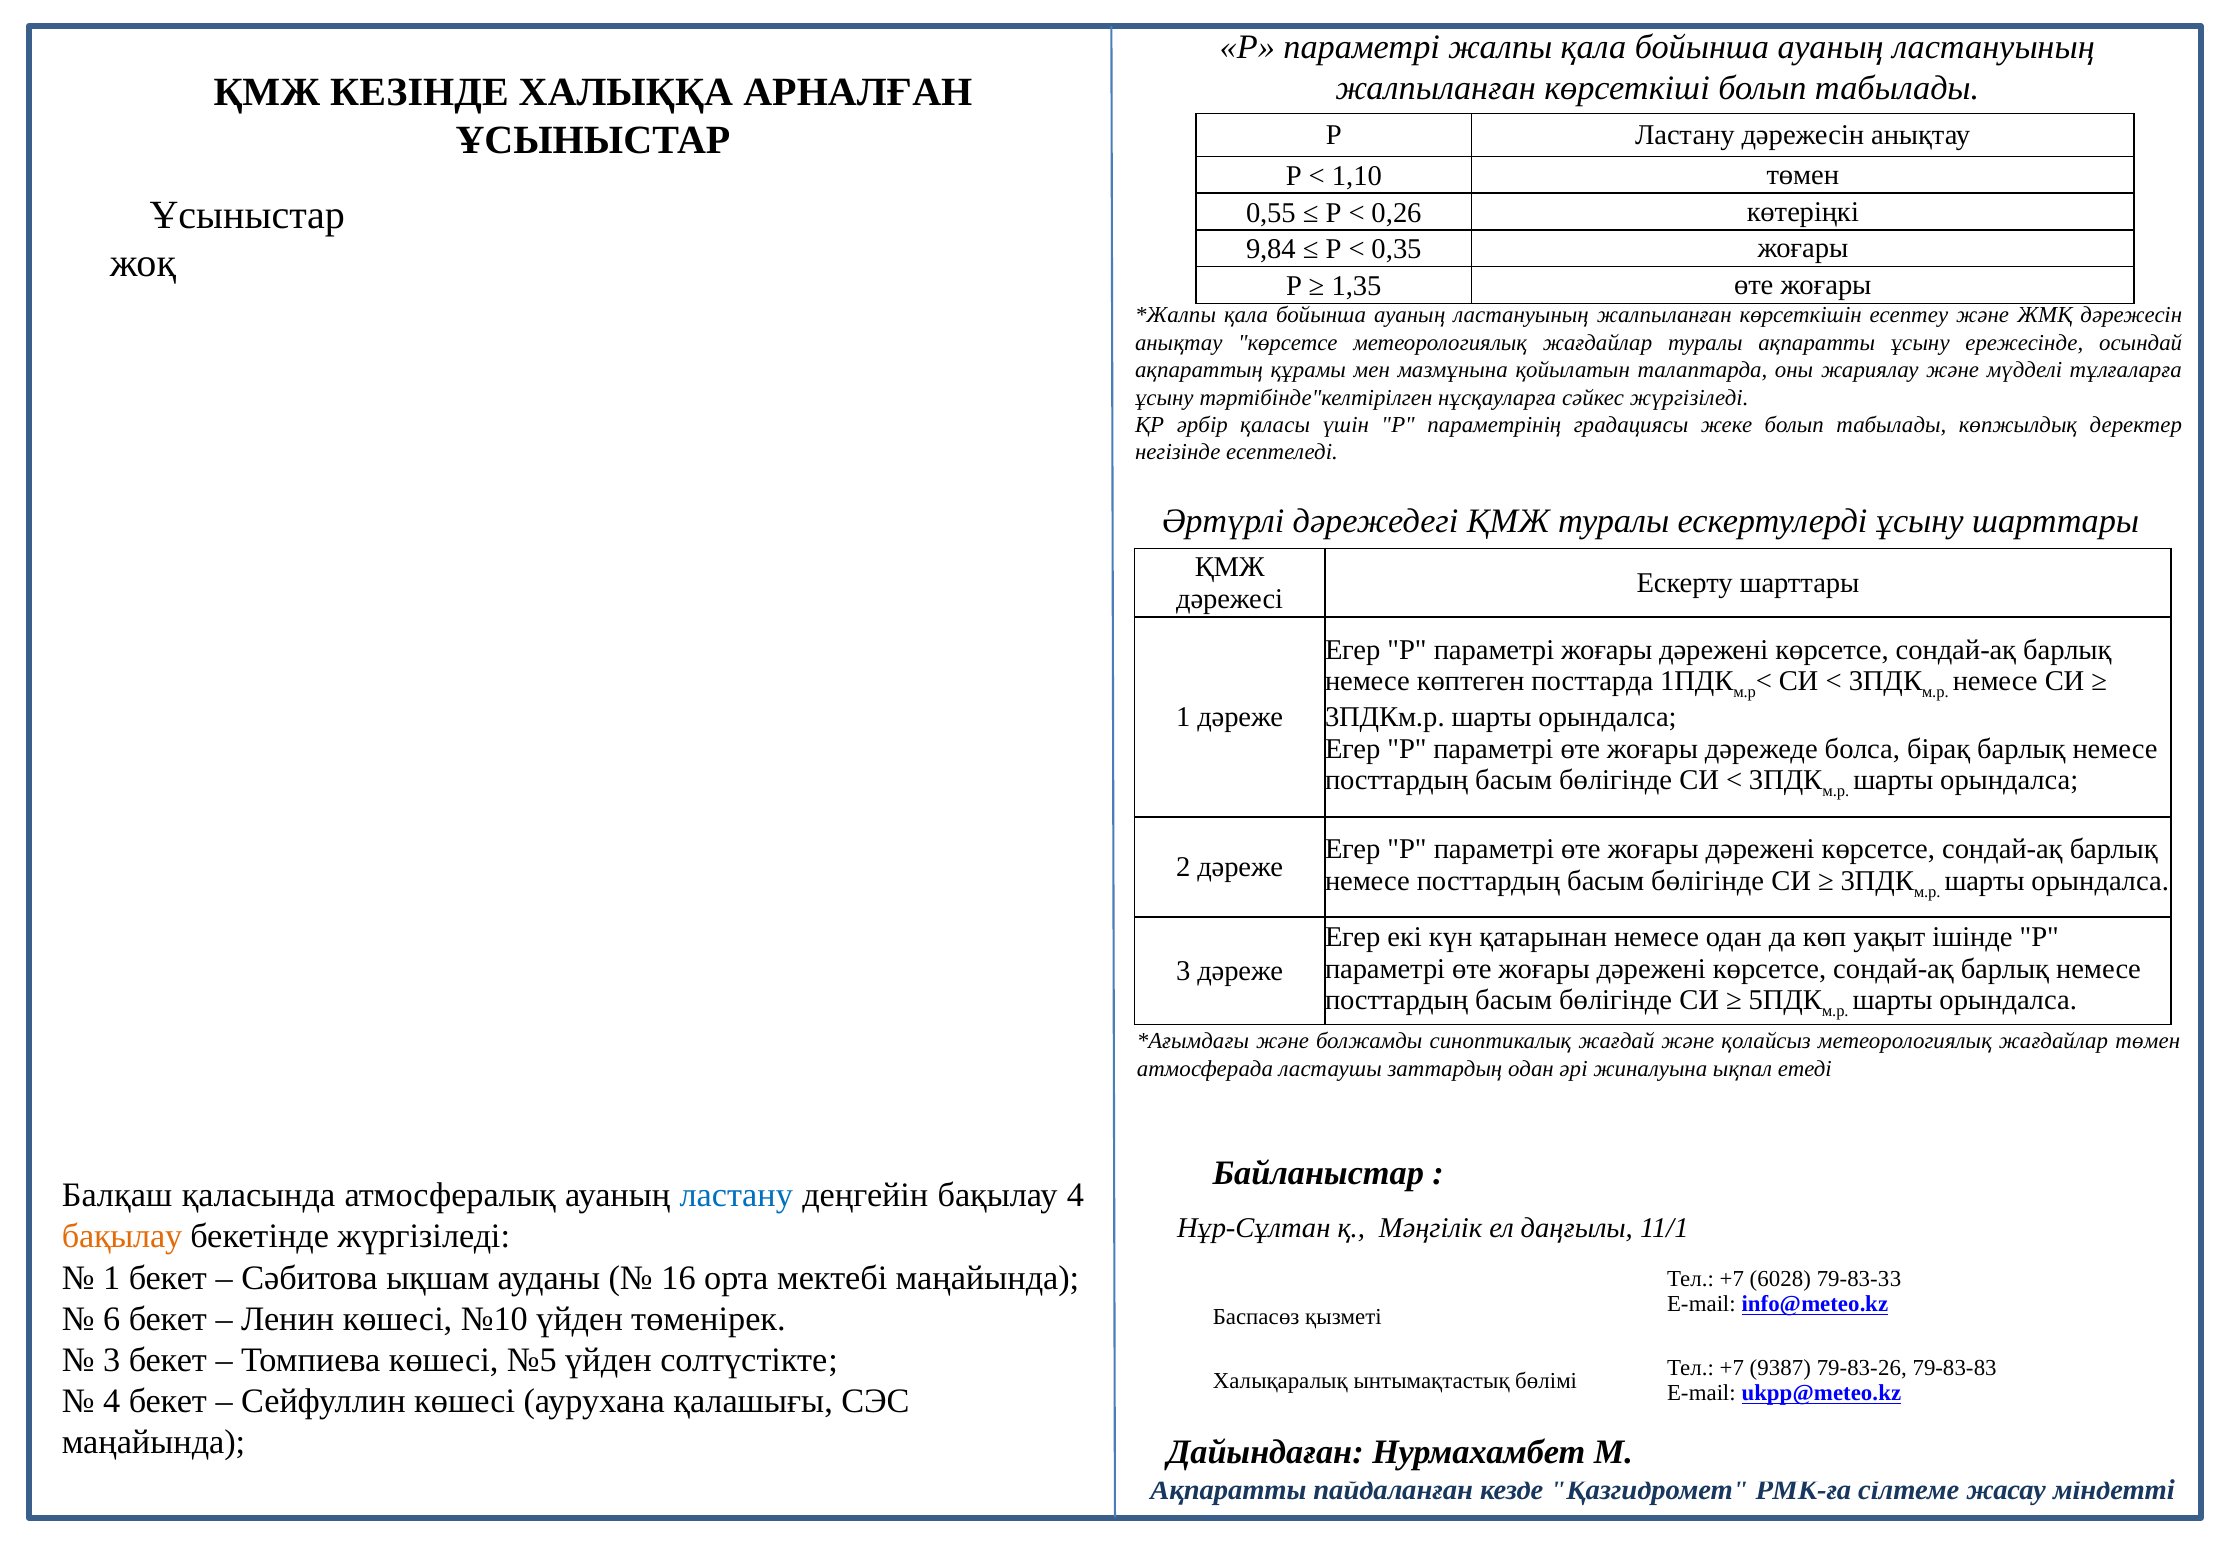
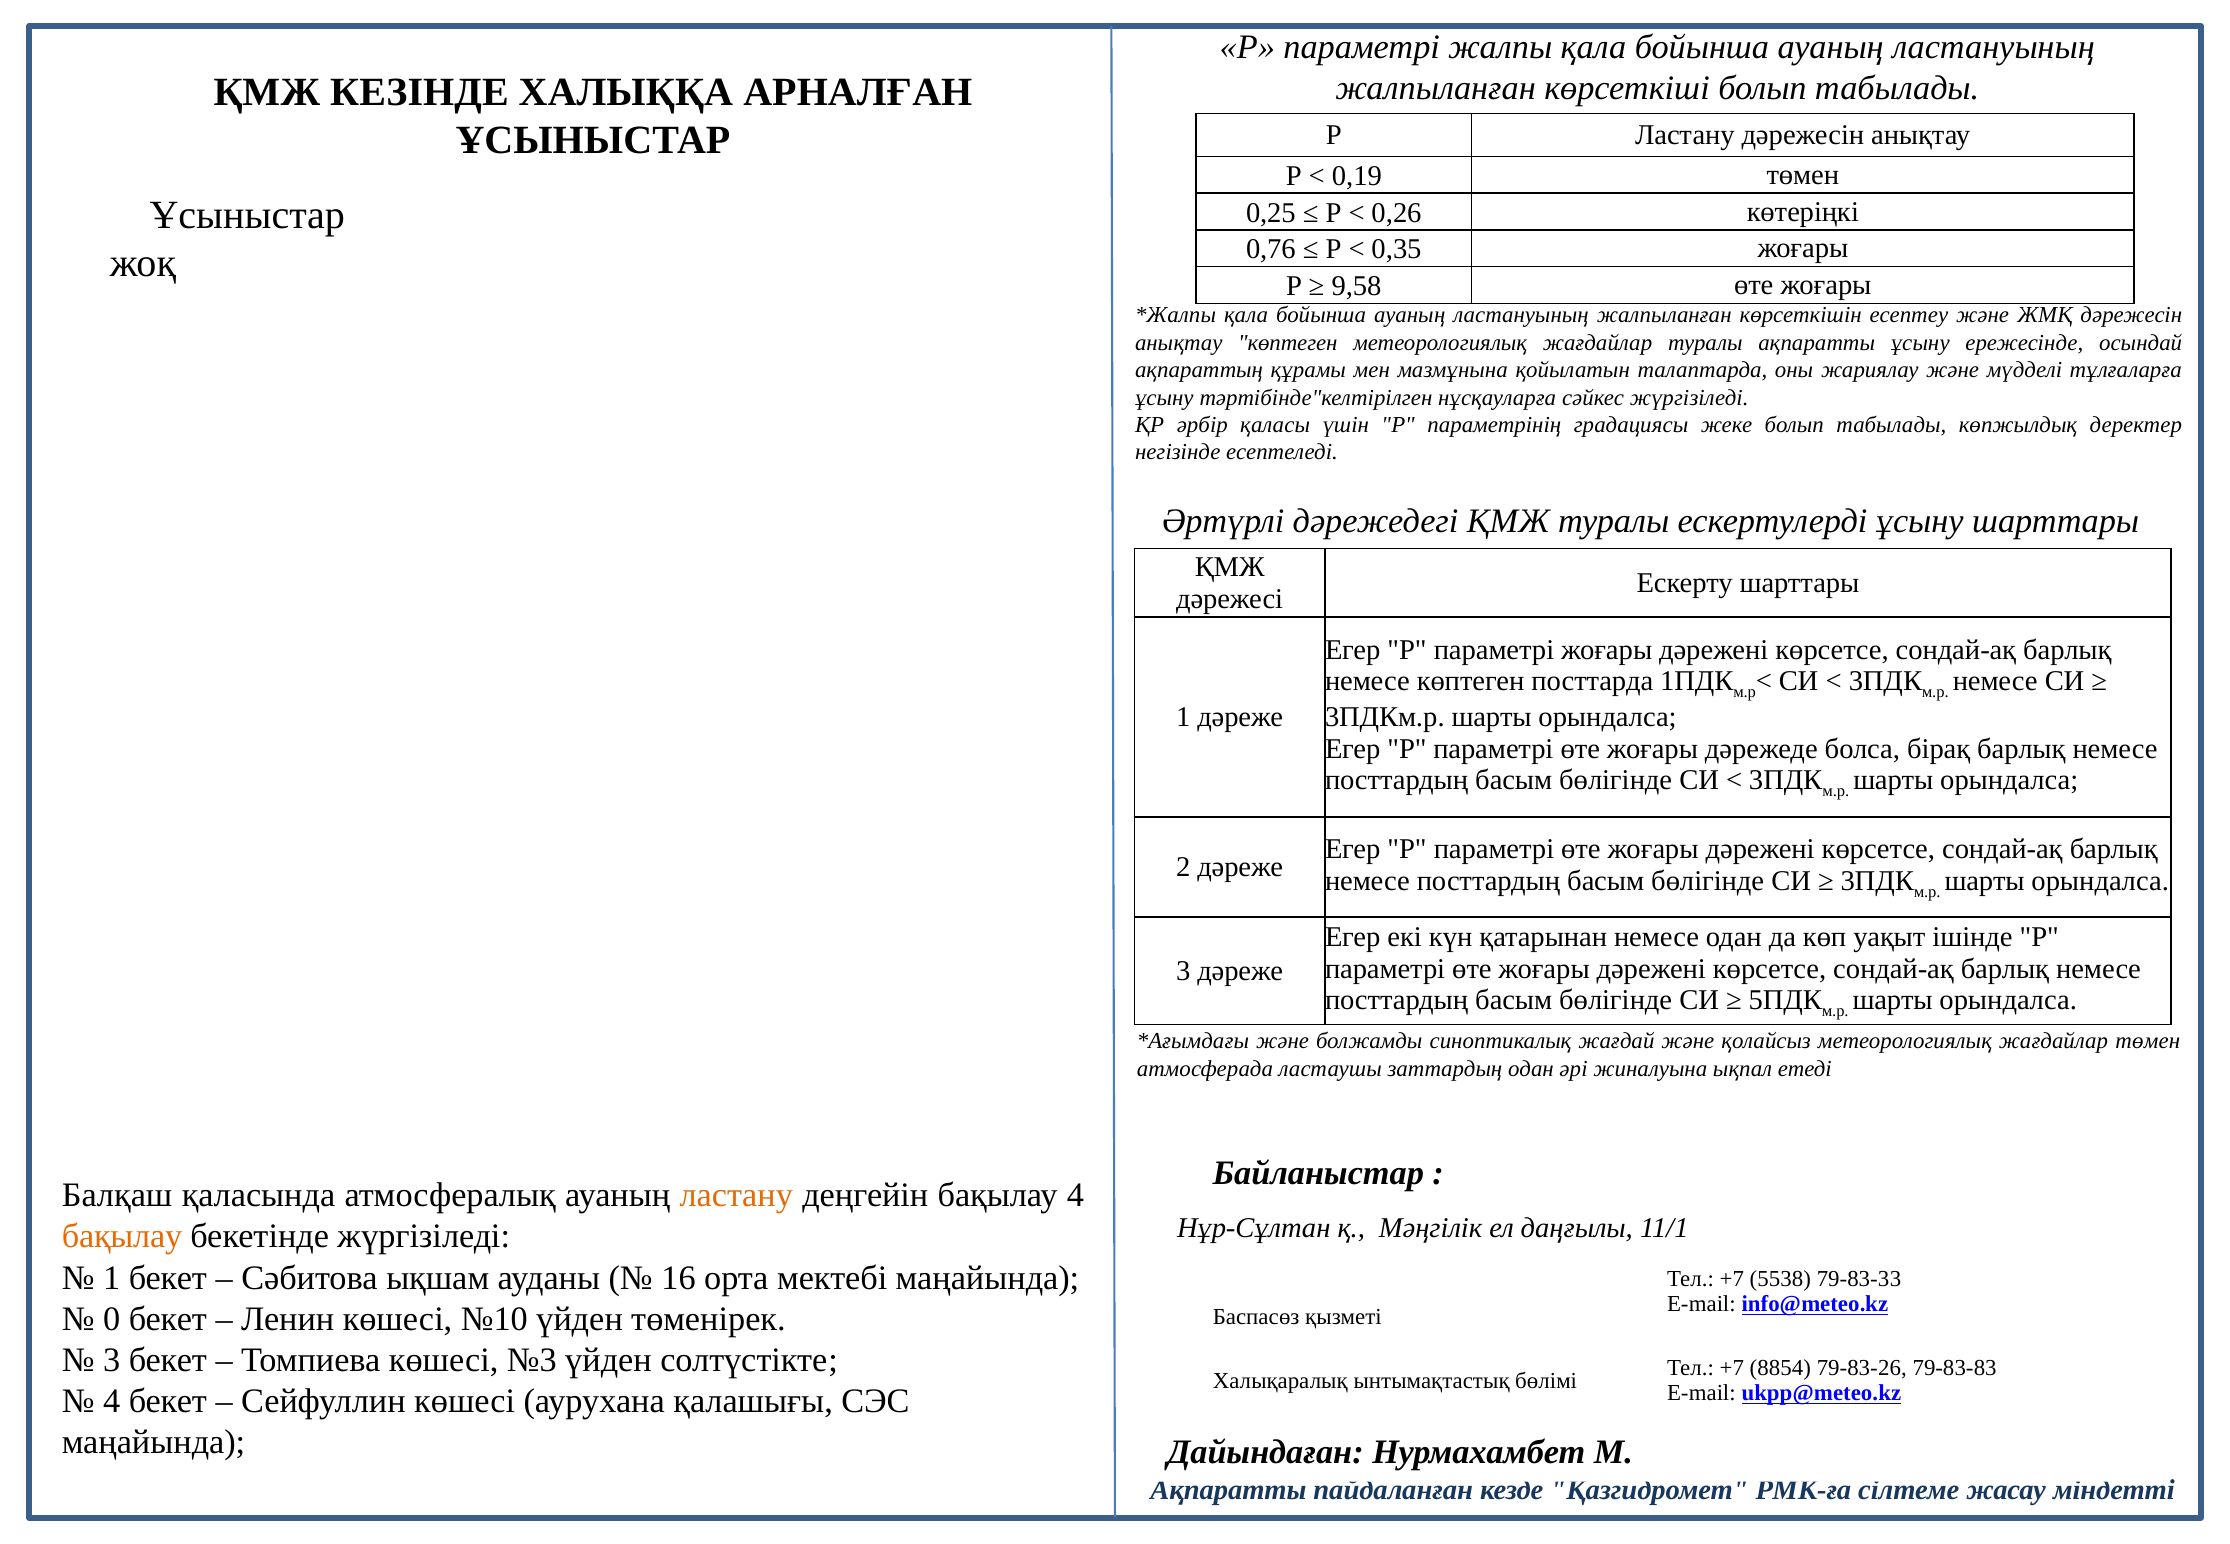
1,10: 1,10 -> 0,19 (1357, 176)
0,55: 0,55 -> 0,25 (1271, 213)
9,84: 9,84 -> 0,76 (1271, 249)
1,35: 1,35 -> 9,58 (1357, 286)
анықтау көрсетсе: көрсетсе -> көптеген (1288, 343)
ластану colour: blue -> orange (736, 1195)
6028: 6028 -> 5538 (1780, 1278)
6: 6 -> 0 (112, 1319)
№5: №5 -> №3 (532, 1360)
9387: 9387 -> 8854 (1780, 1368)
